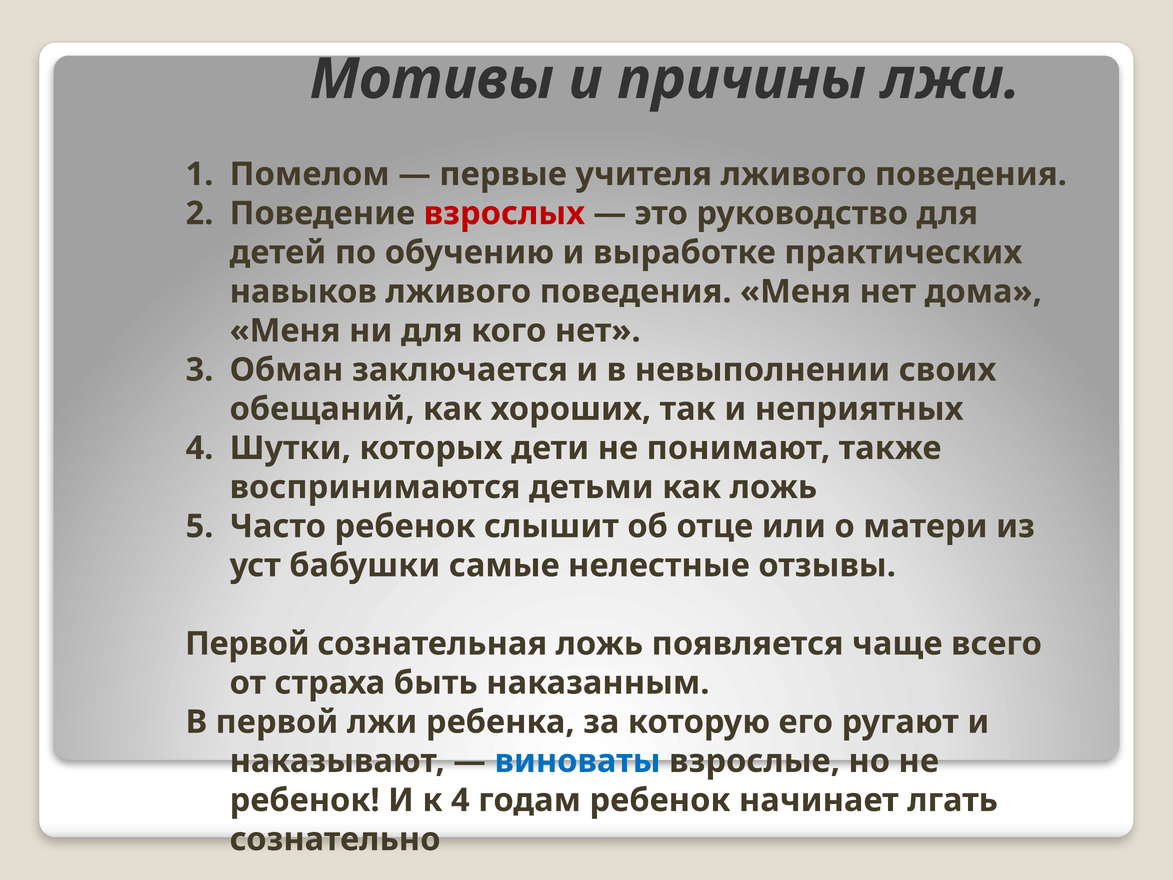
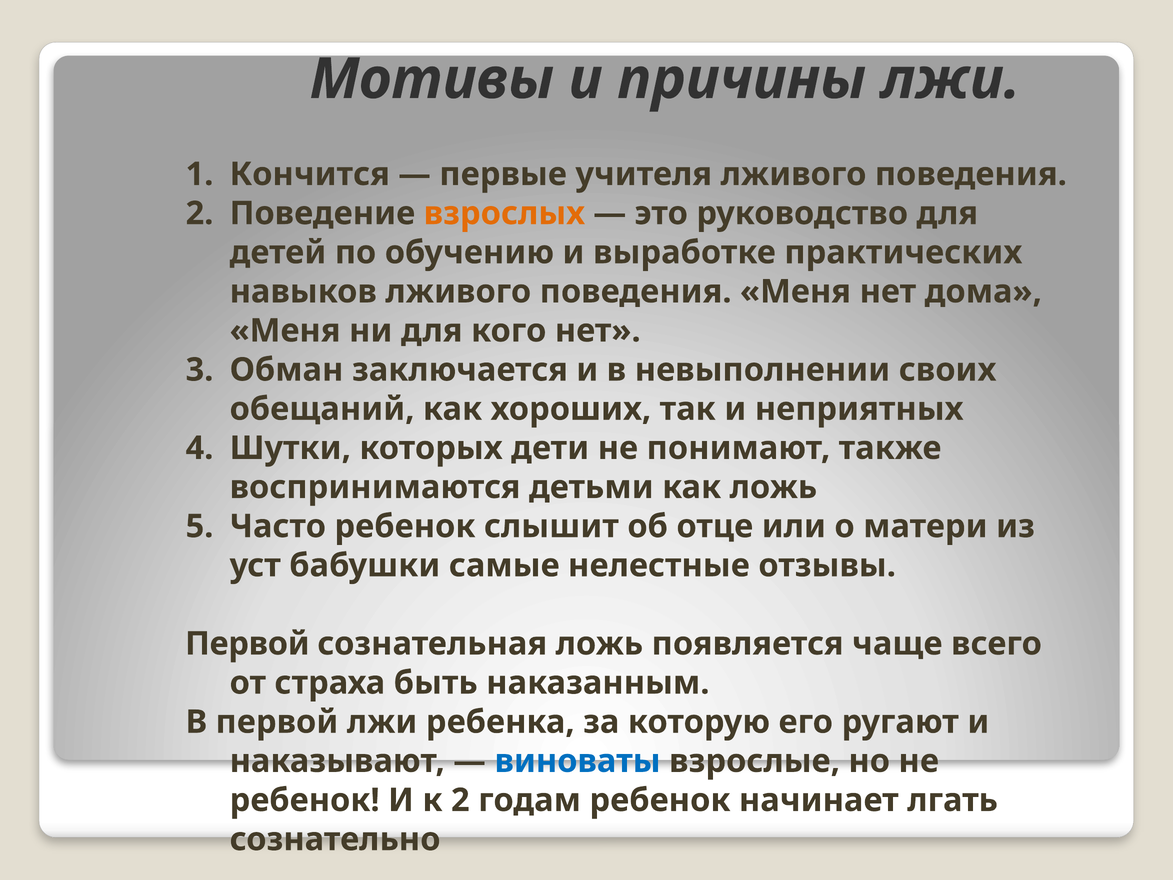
Помелом: Помелом -> Кончится (310, 174)
взрослых colour: red -> orange (504, 213)
к 4: 4 -> 2 (460, 800)
